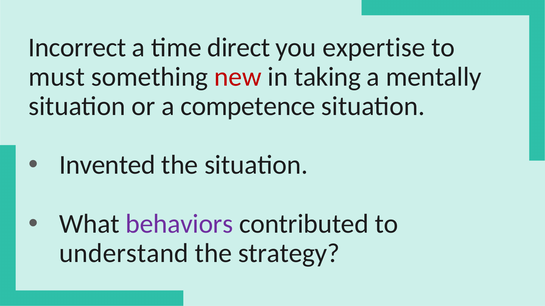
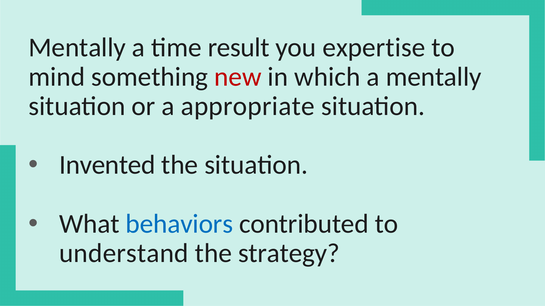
Incorrect: Incorrect -> Mentally (77, 48)
direct: direct -> result (239, 48)
must: must -> mind (57, 77)
taking: taking -> which (327, 77)
competence: competence -> appropriate (248, 106)
behaviors colour: purple -> blue (179, 224)
